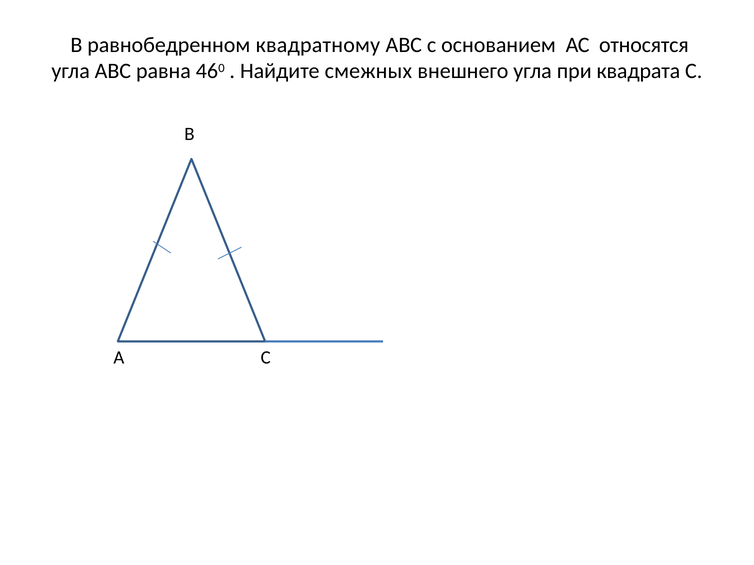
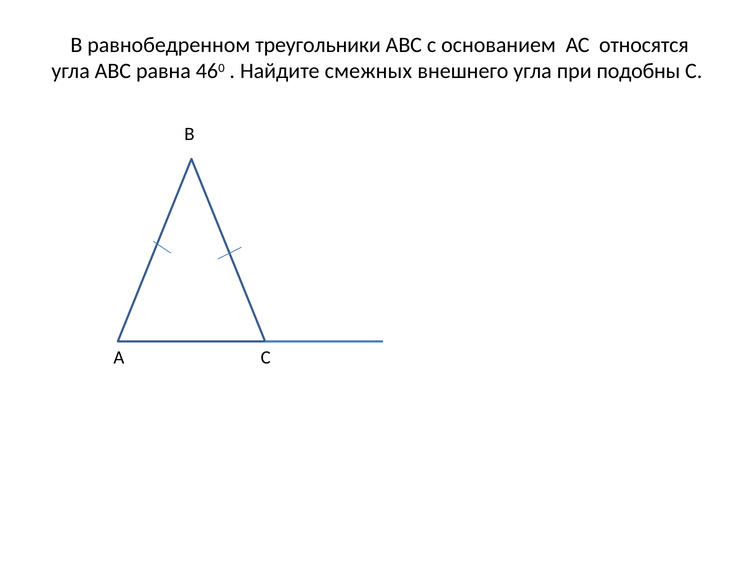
квадратному: квадратному -> треугольники (318, 45)
квадрата: квадрата -> подобны (638, 71)
